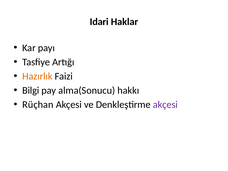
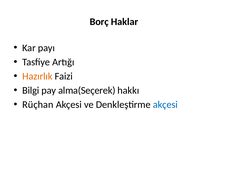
Idari: Idari -> Borç (99, 22)
alma(Sonucu: alma(Sonucu -> alma(Seçerek (87, 90)
akçesi colour: purple -> blue (165, 105)
